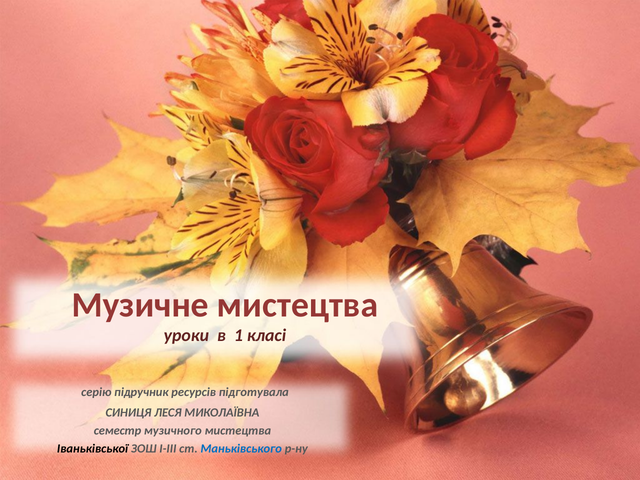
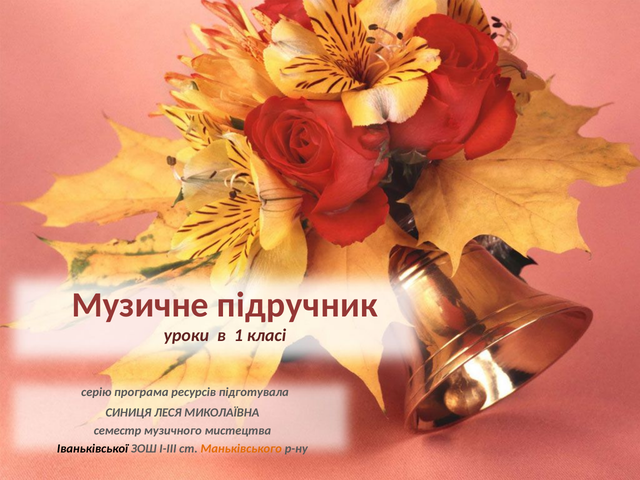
Музичне мистецтва: мистецтва -> підручник (297, 305)
підручник: підручник -> програма (141, 392)
Маньківського colour: blue -> orange (241, 449)
